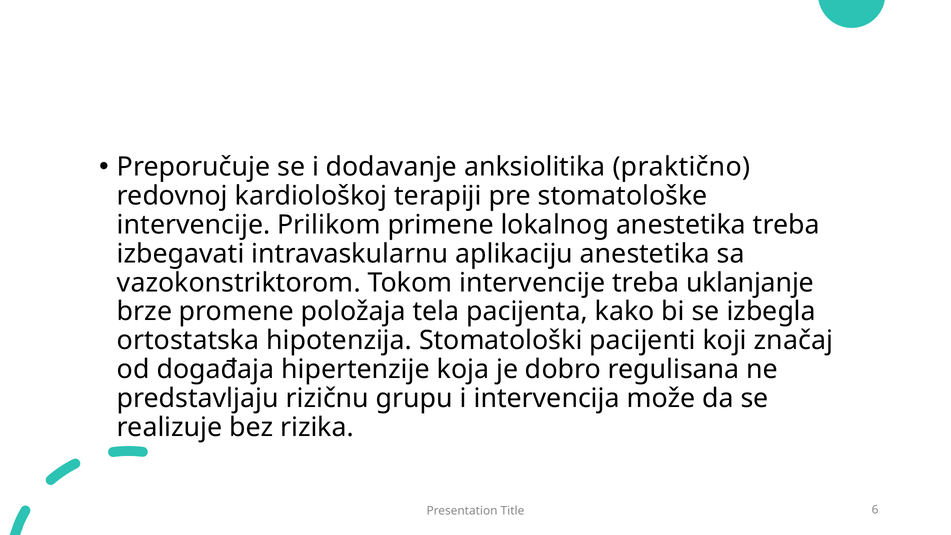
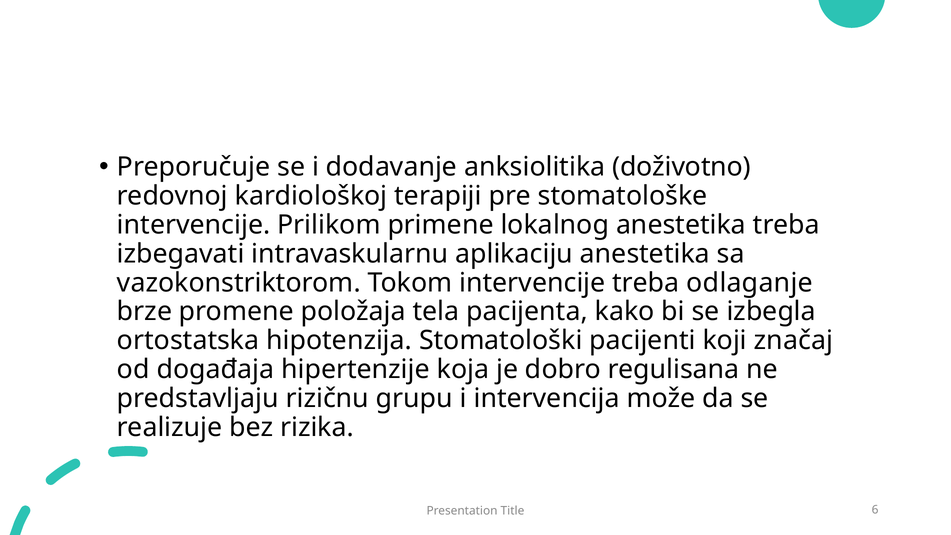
praktično: praktično -> doživotno (682, 167)
uklanjanje: uklanjanje -> odlaganje (750, 283)
